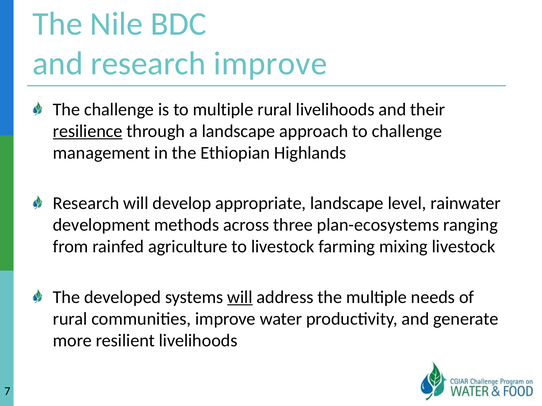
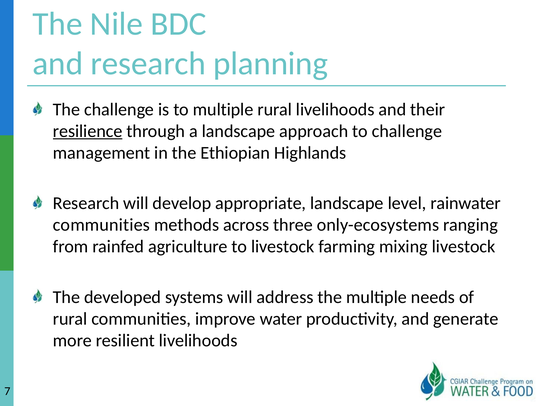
research improve: improve -> planning (271, 64)
development: development -> communities (101, 225)
plan-ecosystems: plan-ecosystems -> only-ecosystems (378, 225)
will underline: present -> none (240, 298)
